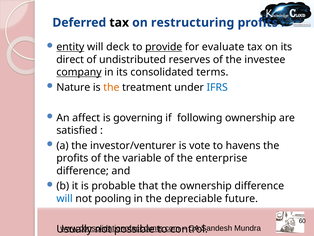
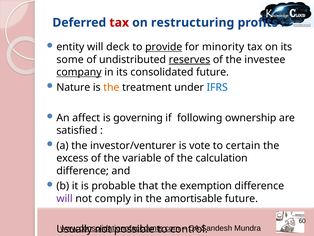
tax colour: black -> red (119, 23)
entity underline: present -> none (70, 47)
evaluate: evaluate -> minority (223, 47)
direct: direct -> some (70, 59)
reserves underline: none -> present (189, 59)
consolidated terms: terms -> future (212, 72)
havens: havens -> certain (243, 145)
profits: profits -> excess (72, 158)
enterprise: enterprise -> calculation (222, 158)
the ownership: ownership -> exemption (206, 186)
will colour: blue -> purple (65, 198)
pooling: pooling -> comply (113, 198)
depreciable: depreciable -> amortisable (193, 198)
